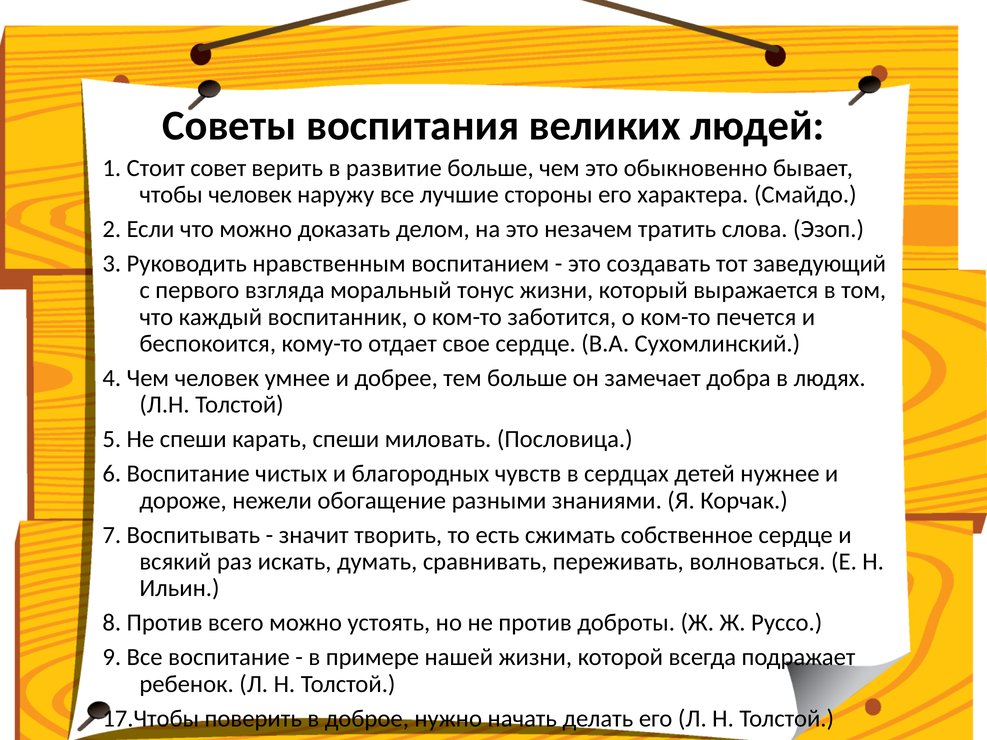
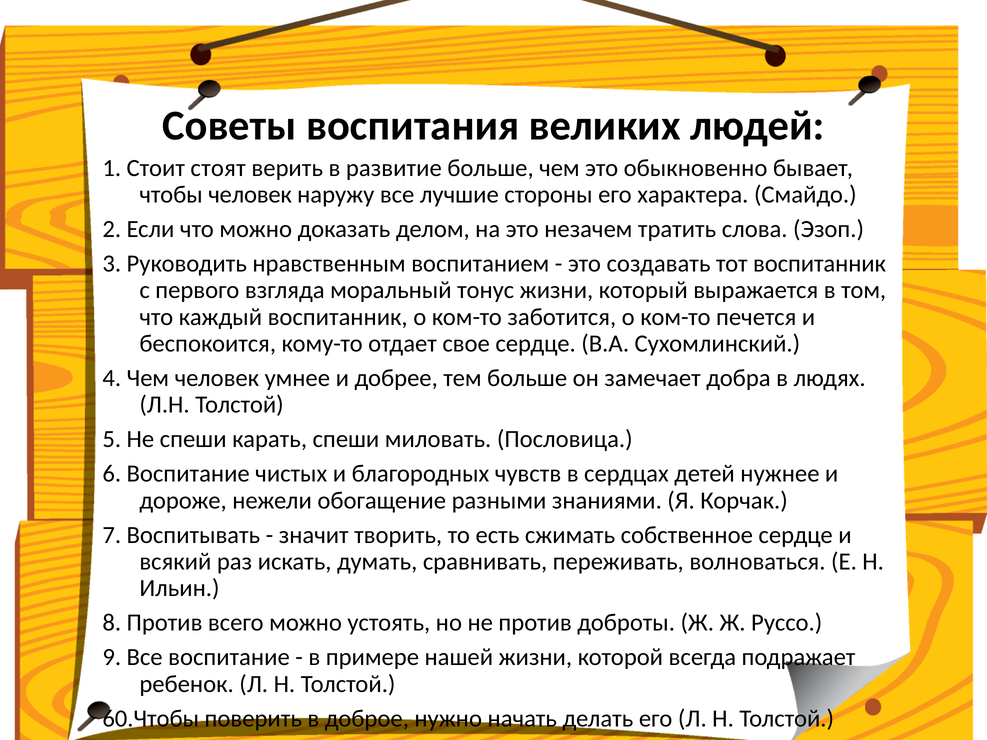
совет: совет -> стоят (218, 168)
тот заведующий: заведующий -> воспитанник (820, 264)
17.Чтобы: 17.Чтобы -> 60.Чтобы (151, 719)
